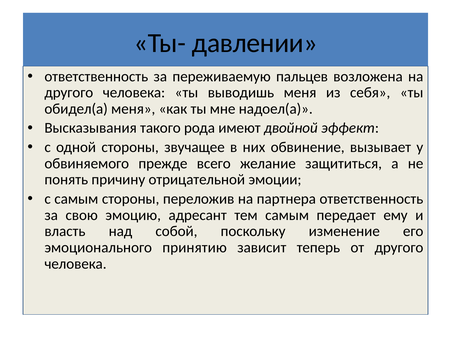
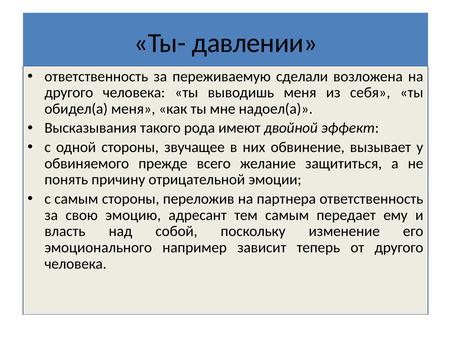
пальцев: пальцев -> сделали (302, 76)
принятию: принятию -> например (195, 247)
